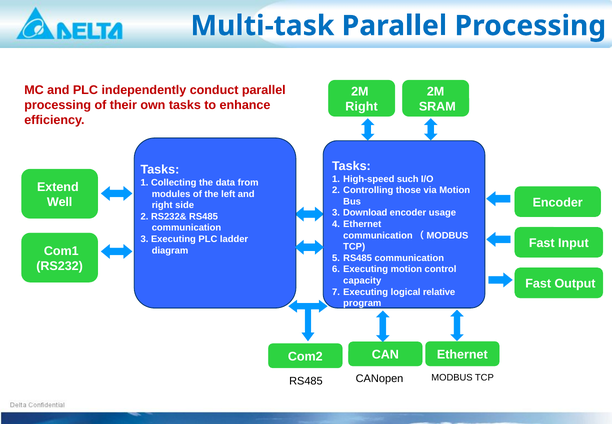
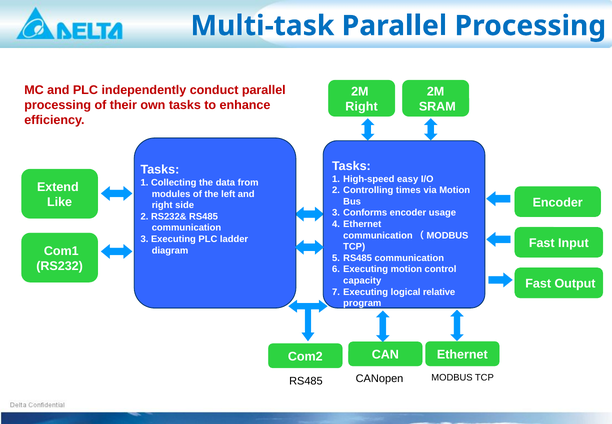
such: such -> easy (408, 179)
those: those -> times (408, 190)
Well: Well -> Like (60, 202)
Download: Download -> Conforms (365, 213)
